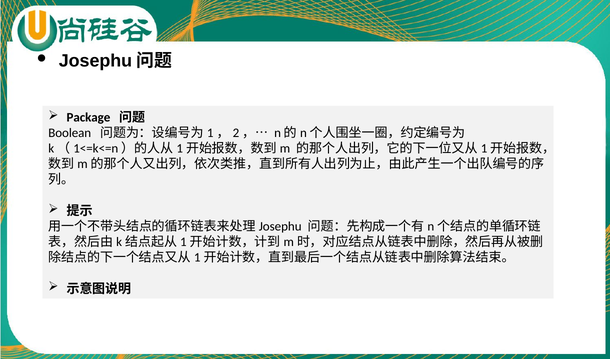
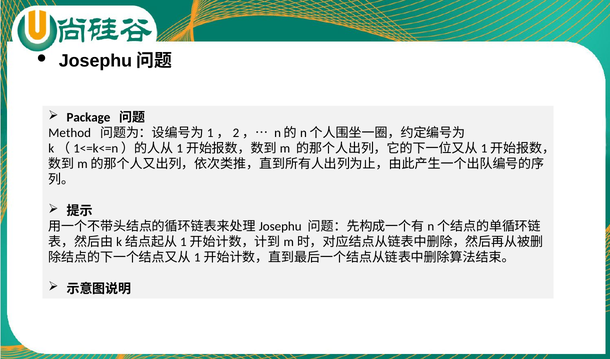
Boolean: Boolean -> Method (70, 133)
